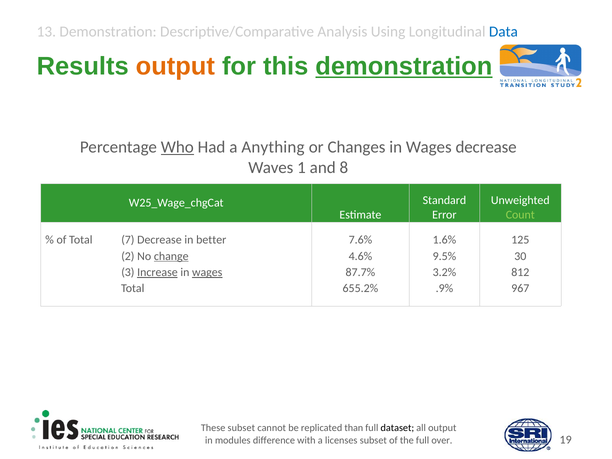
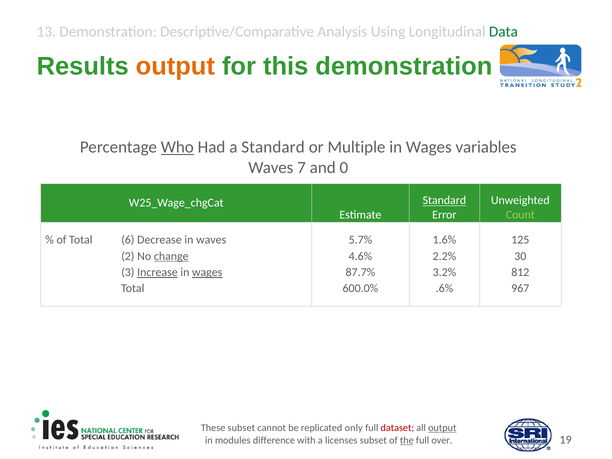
Data colour: blue -> green (503, 32)
demonstration underline: present -> none (404, 66)
a Anything: Anything -> Standard (273, 147)
Changes: Changes -> Multiple (356, 147)
Wages decrease: decrease -> variables (486, 147)
1: 1 -> 7 (302, 168)
8: 8 -> 0 (344, 168)
Standard underline: none -> present (444, 201)
7: 7 -> 6 (128, 240)
in better: better -> waves (211, 240)
7.6%: 7.6% -> 5.7% (360, 240)
9.5%: 9.5% -> 2.2% (444, 256)
655.2%: 655.2% -> 600.0% (360, 288)
.9%: .9% -> .6% (444, 288)
than: than -> only (354, 428)
dataset colour: black -> red (397, 428)
output underline: none -> present (442, 428)
the underline: none -> present (407, 440)
